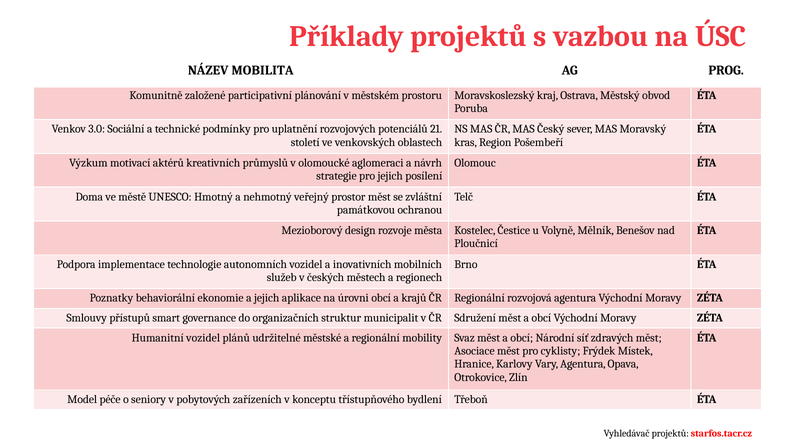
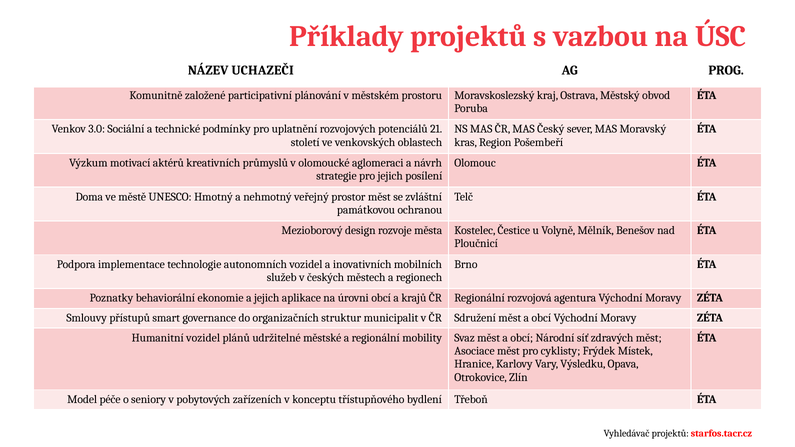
MOBILITA: MOBILITA -> UCHAZEČI (263, 71)
Vary Agentura: Agentura -> Výsledku (583, 364)
